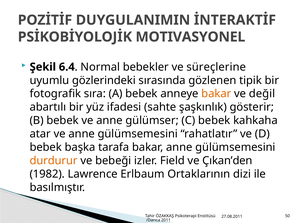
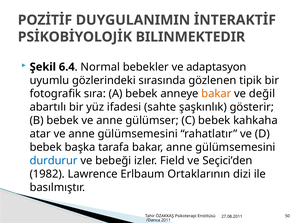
MOTIVASYONEL: MOTIVASYONEL -> BILINMEKTEDIR (190, 37)
süreçlerine: süreçlerine -> adaptasyon (216, 67)
durdurur colour: orange -> blue (54, 160)
Çıkan’den: Çıkan’den -> Seçici’den (227, 160)
